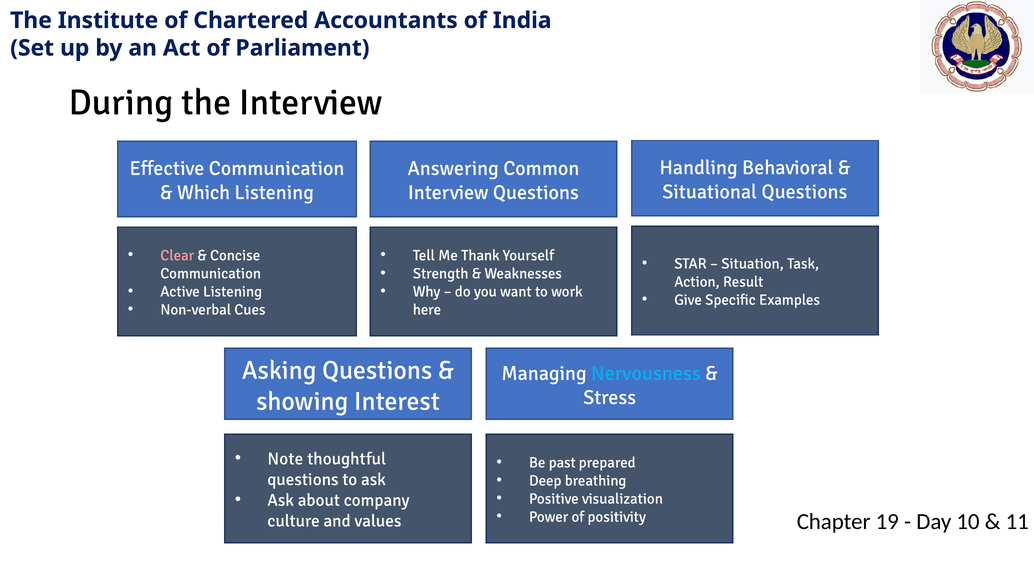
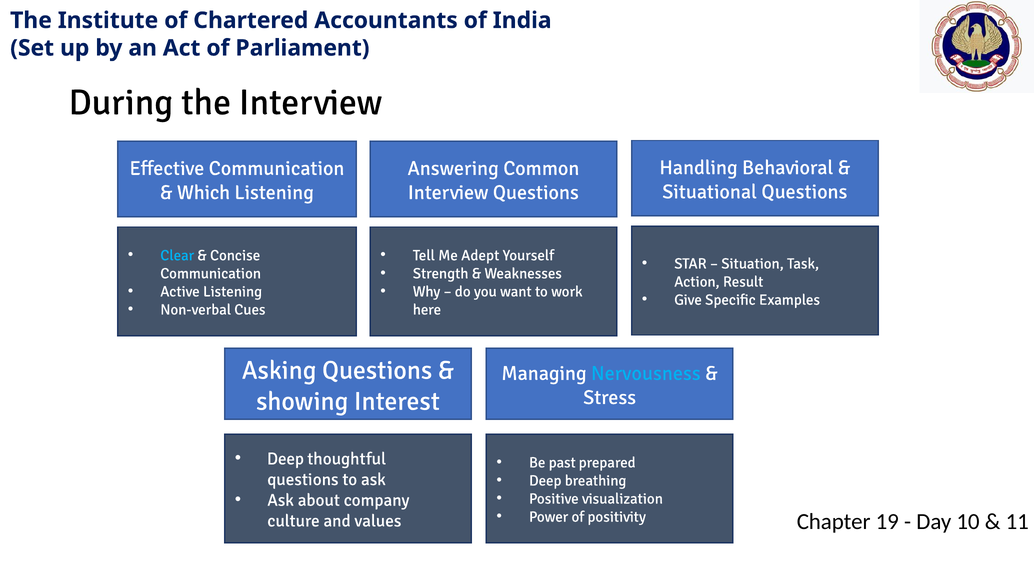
Clear colour: pink -> light blue (177, 255)
Thank: Thank -> Adept (480, 255)
Note: Note -> Deep (285, 458)
